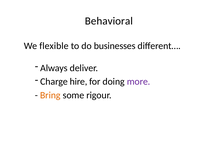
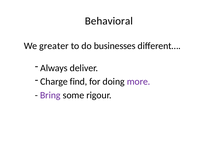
flexible: flexible -> greater (54, 46)
hire: hire -> find (79, 81)
Bring colour: orange -> purple (50, 95)
